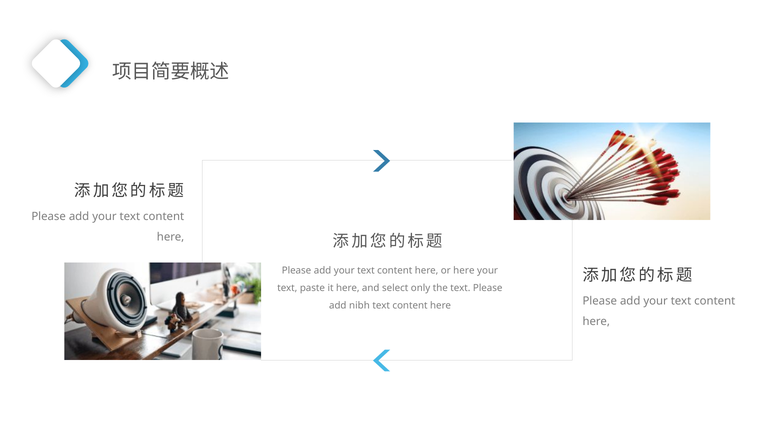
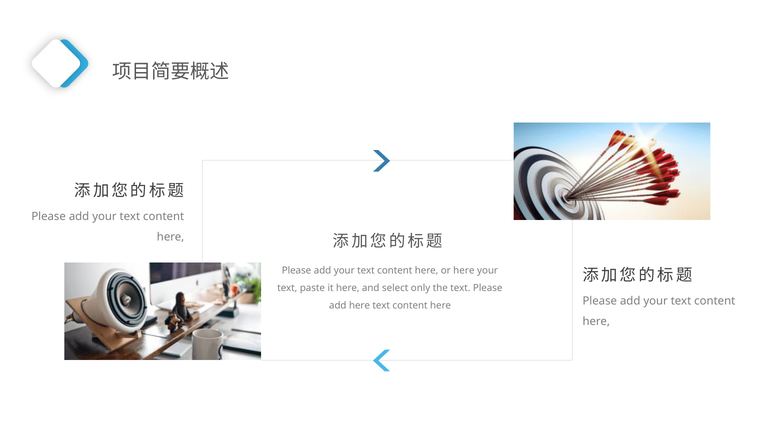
add nibh: nibh -> here (359, 305)
